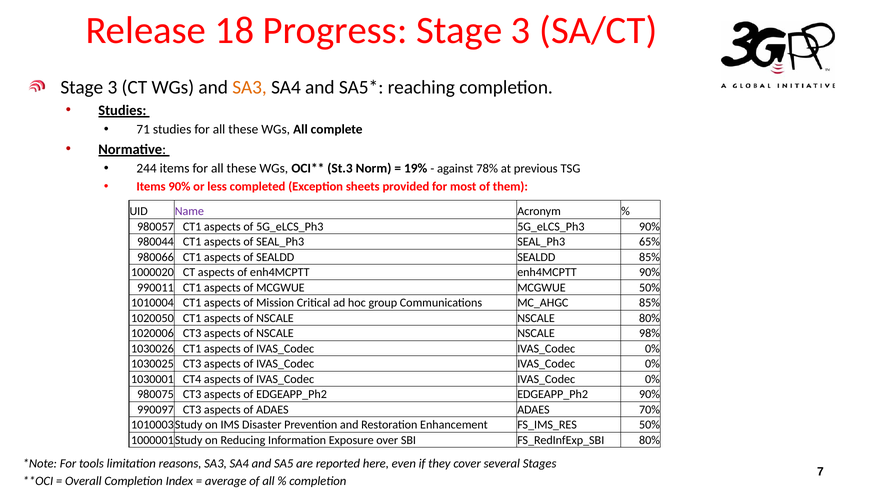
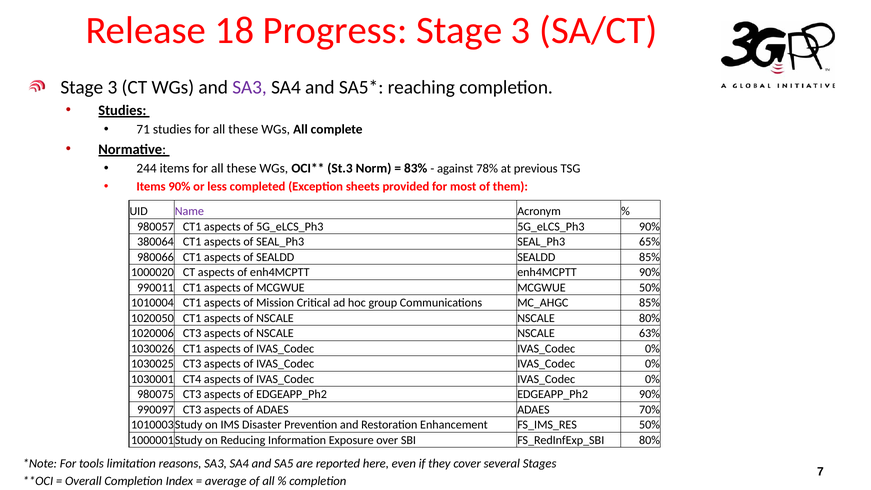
SA3 colour: orange -> purple (250, 87)
19%: 19% -> 83% (416, 169)
980044: 980044 -> 380064 (155, 242)
98%: 98% -> 63% (649, 333)
